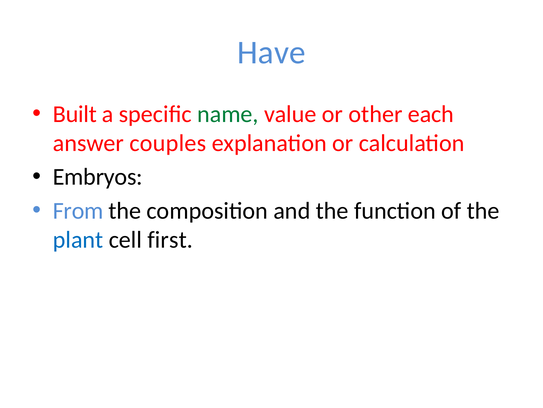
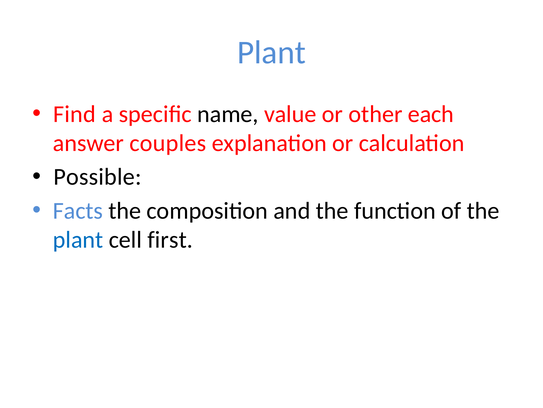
Have: Have -> Plant (271, 53)
Built: Built -> Find (75, 114)
name colour: green -> black (228, 114)
Embryos: Embryos -> Possible (97, 177)
From: From -> Facts (78, 210)
